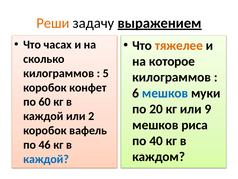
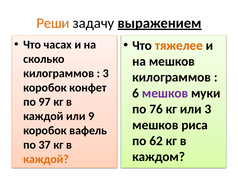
на которое: которое -> мешков (172, 61)
5: 5 -> 3 (106, 73)
мешков colour: blue -> purple (165, 93)
60: 60 -> 97 (45, 102)
20: 20 -> 76 (156, 109)
или 9: 9 -> 3 (208, 109)
2: 2 -> 9 (91, 116)
40: 40 -> 62 (156, 140)
46: 46 -> 37 (45, 144)
каждой colour: blue -> orange (46, 159)
